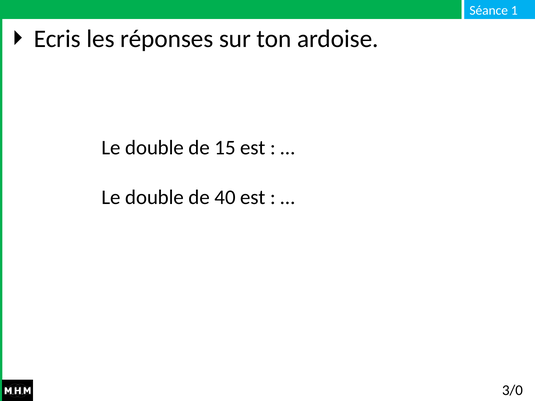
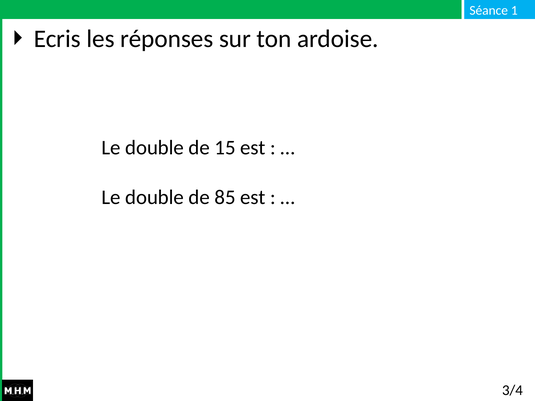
40: 40 -> 85 (225, 198)
3/0: 3/0 -> 3/4 (512, 390)
